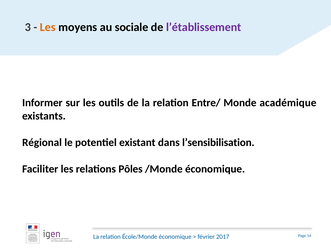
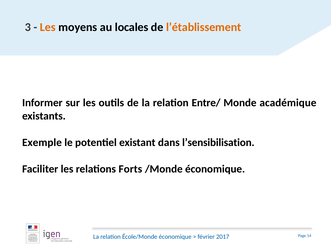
sociale: sociale -> locales (132, 27)
l’établissement colour: purple -> orange (204, 27)
Régional: Régional -> Exemple (42, 143)
Pôles: Pôles -> Forts (130, 169)
